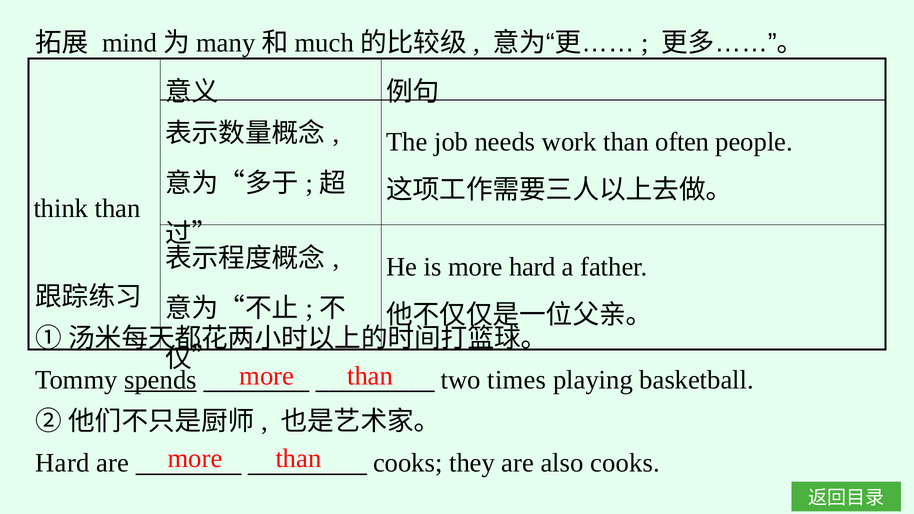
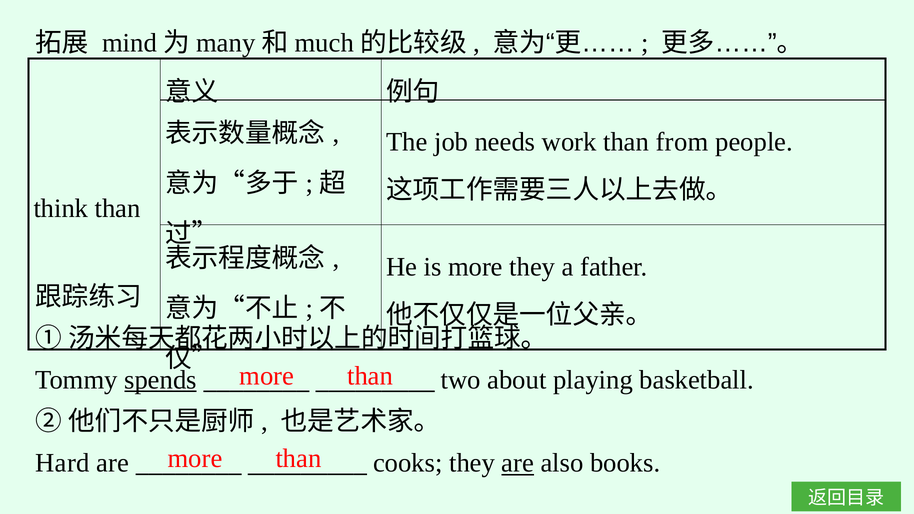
often: often -> from (682, 142)
more hard: hard -> they (532, 267)
times: times -> about (517, 380)
are underline: none -> present (518, 463)
also cooks: cooks -> books (625, 463)
